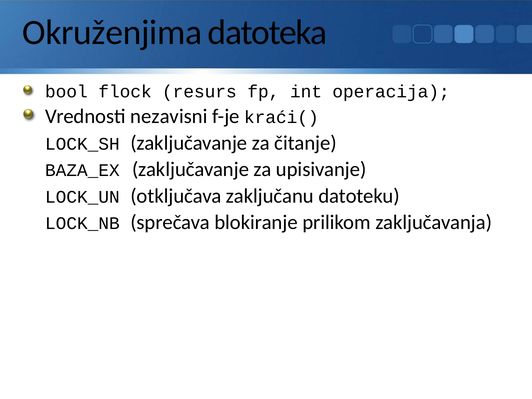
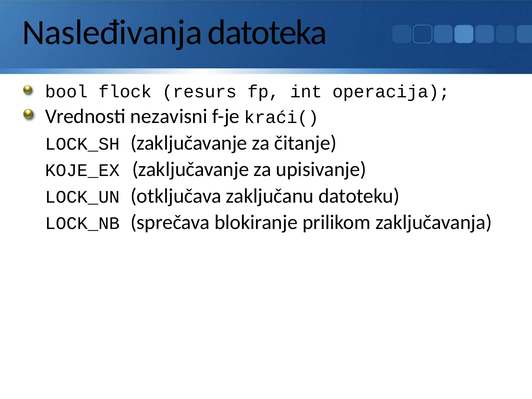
Okruženjima: Okruženjima -> Nasleđivanja (112, 32)
BAZA_EX: BAZA_EX -> KOJE_EX (82, 170)
